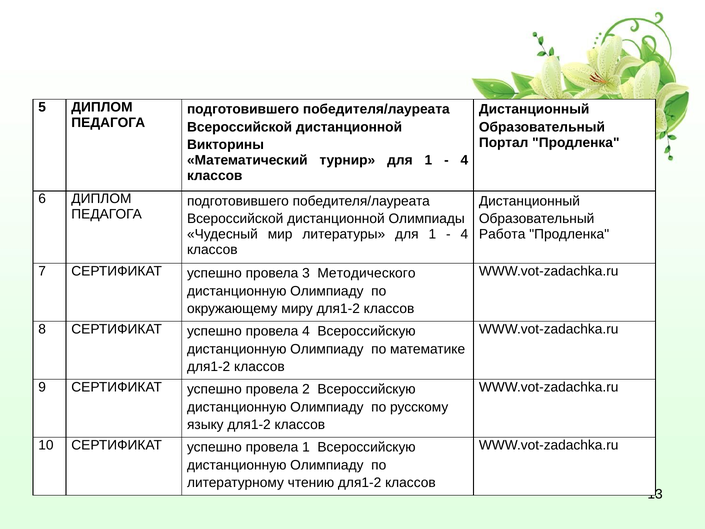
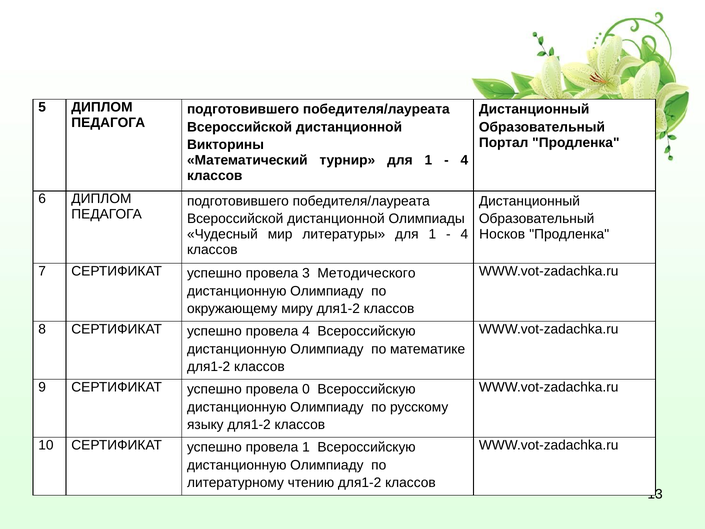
Работа: Работа -> Носков (502, 234)
2: 2 -> 0 (306, 389)
